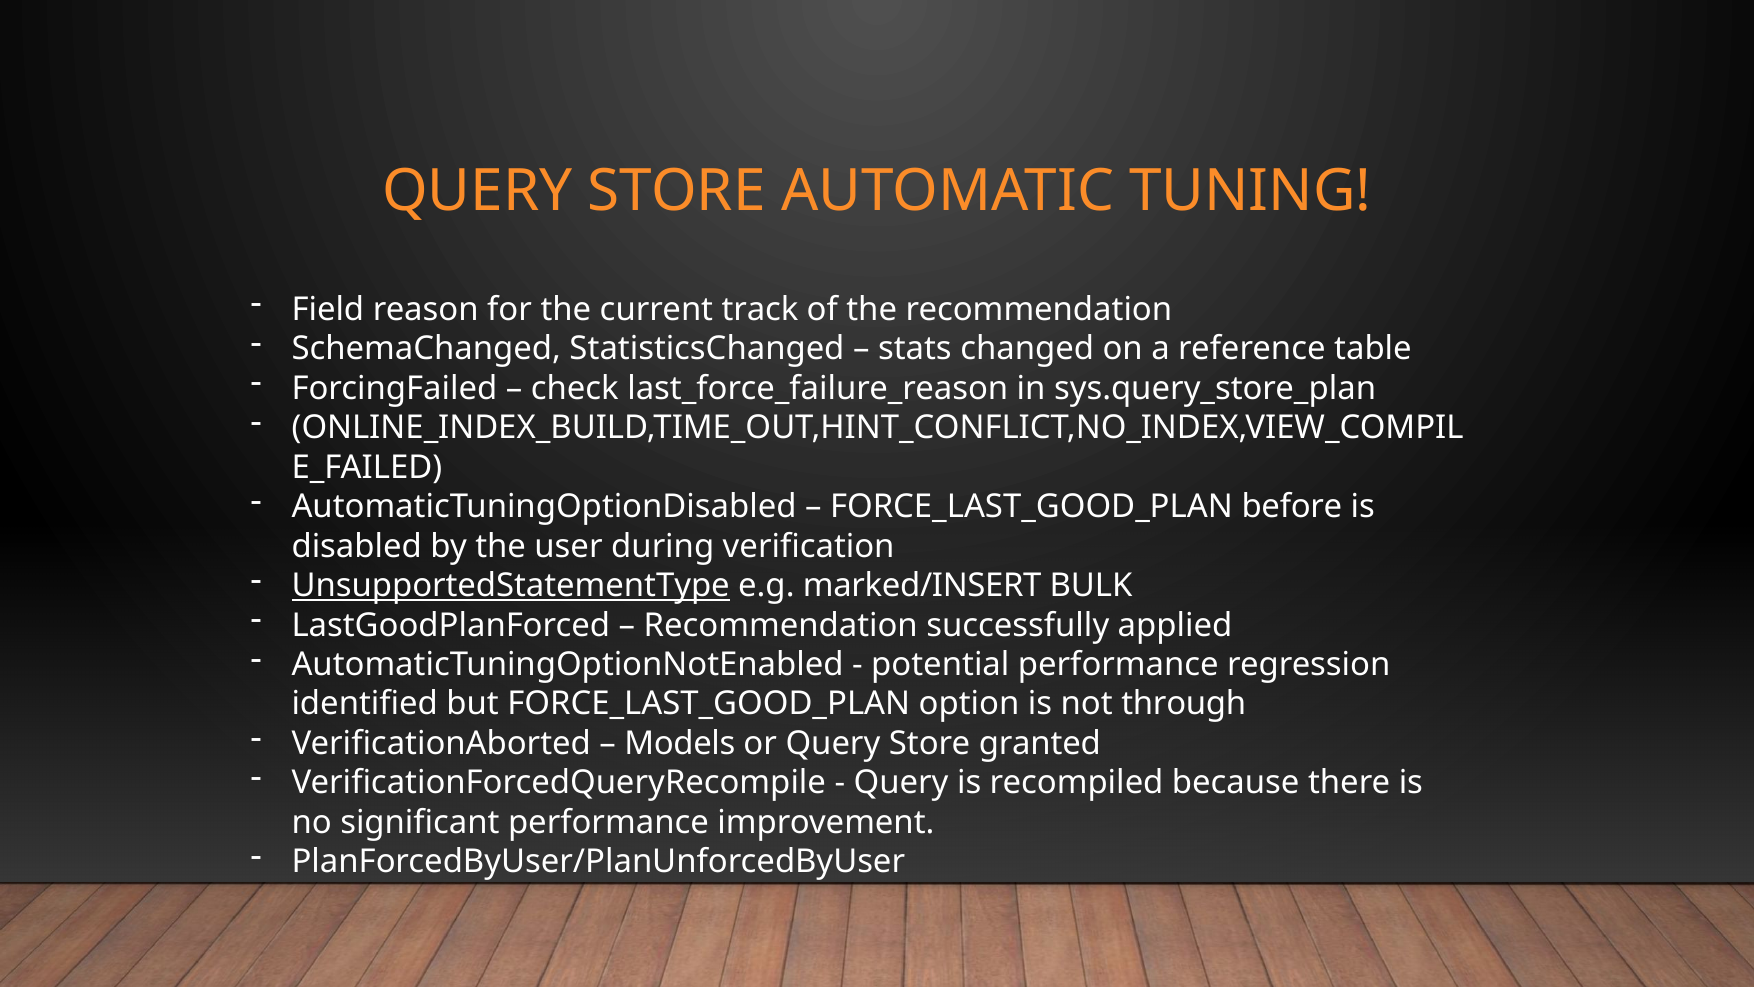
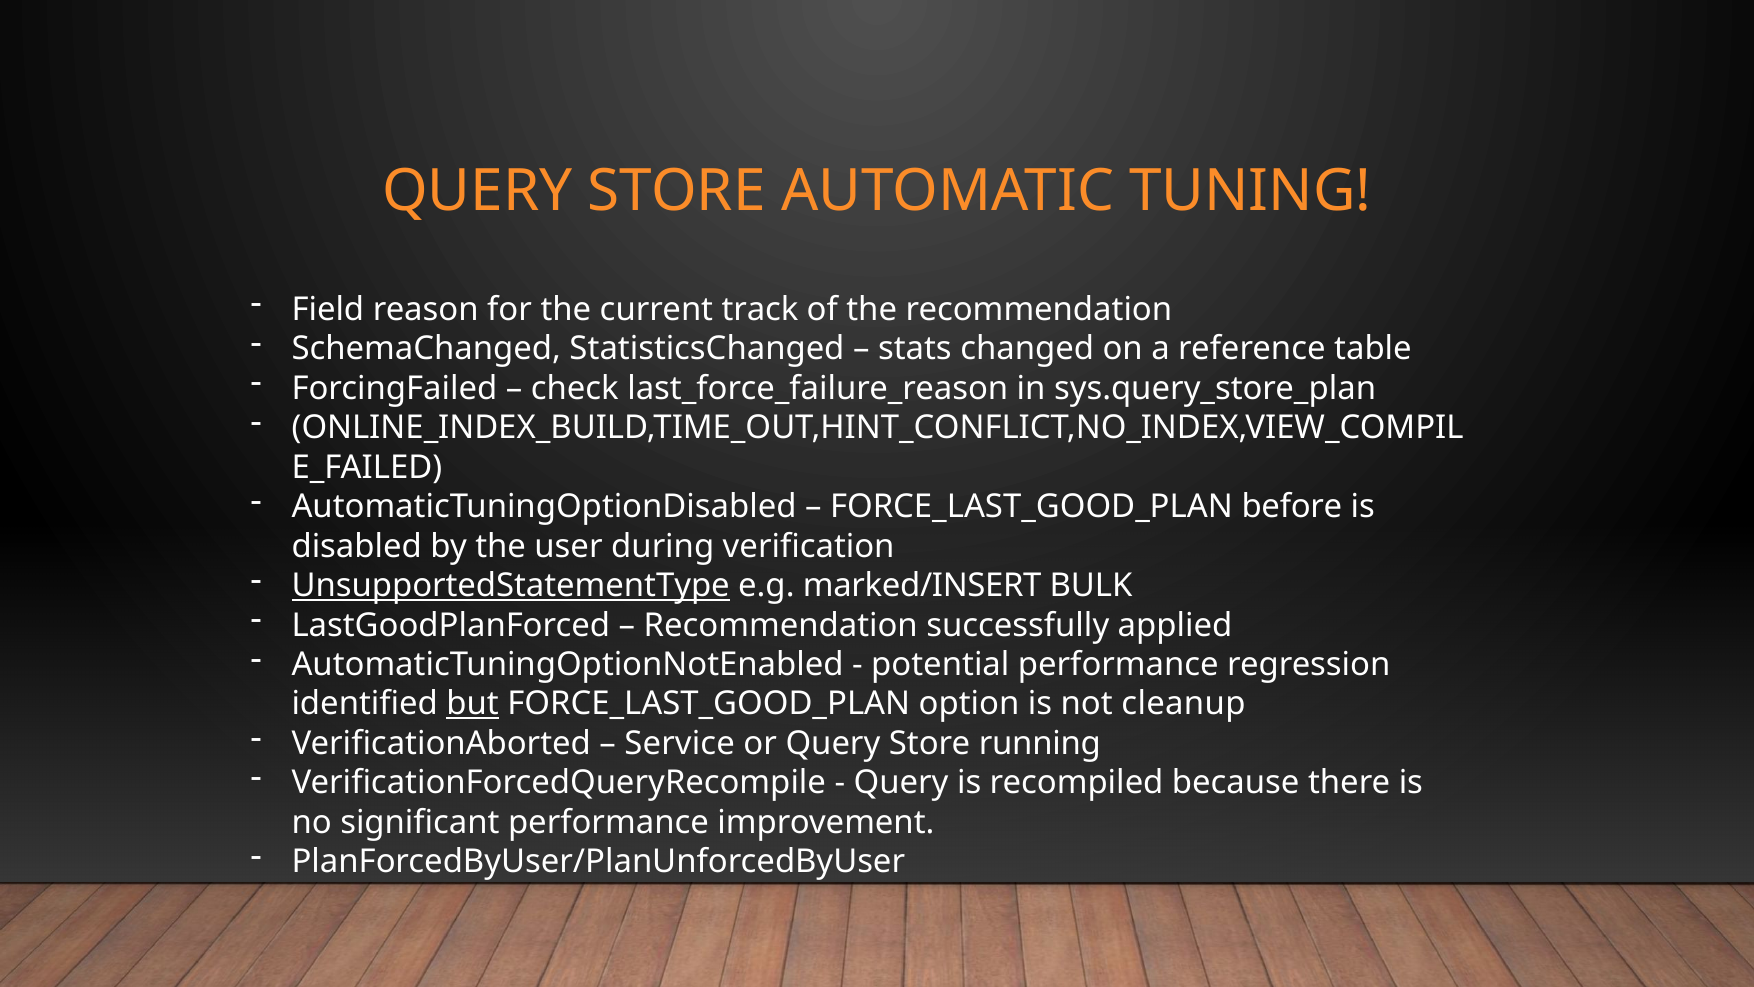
but underline: none -> present (473, 704)
through: through -> cleanup (1183, 704)
Models: Models -> Service (680, 743)
granted: granted -> running (1040, 743)
